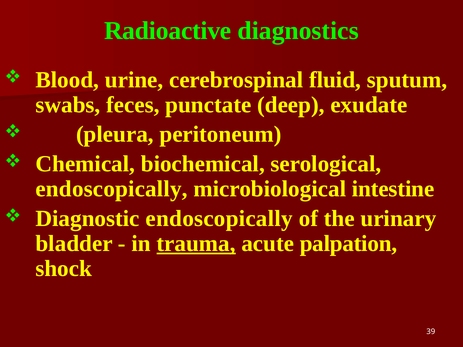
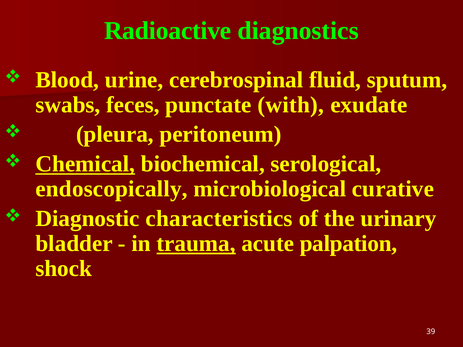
deep: deep -> with (291, 105)
Chemical underline: none -> present (85, 164)
intestine: intestine -> curative (393, 189)
Diagnostic endoscopically: endoscopically -> characteristics (219, 219)
